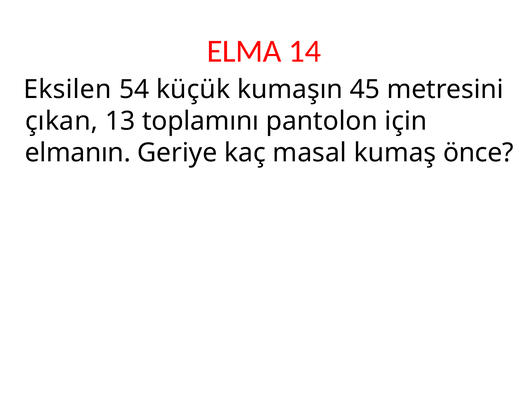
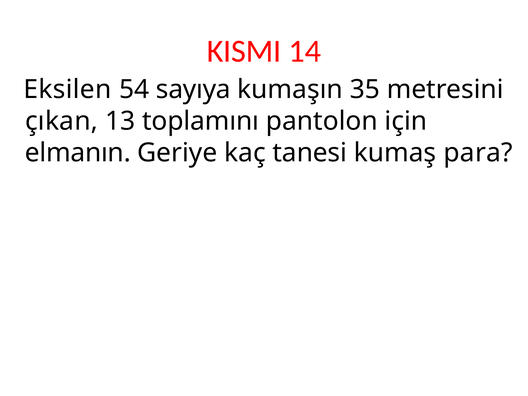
ELMA: ELMA -> KISMI (244, 51)
küçük: küçük -> sayıya (193, 89)
45: 45 -> 35 (365, 89)
masal: masal -> tanesi (310, 153)
önce: önce -> para (478, 153)
